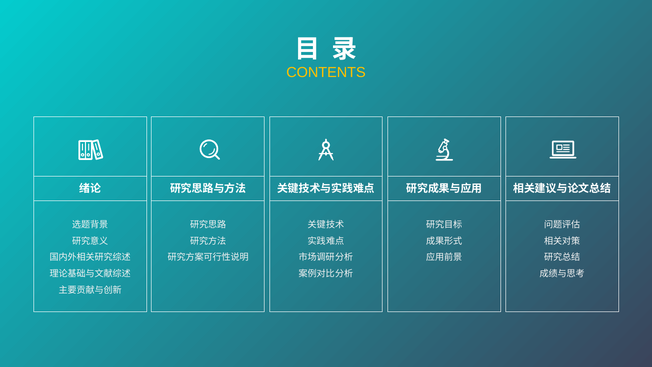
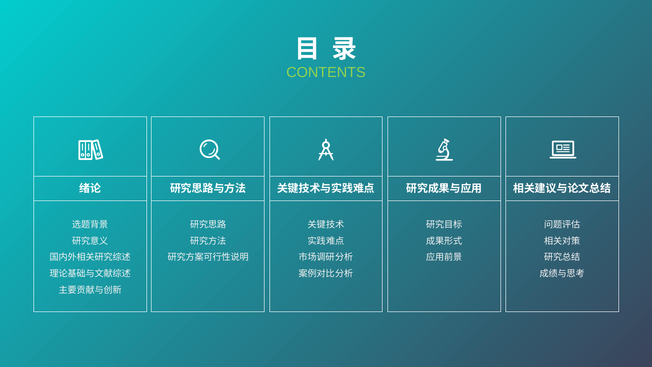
CONTENTS colour: yellow -> light green (326, 73)
